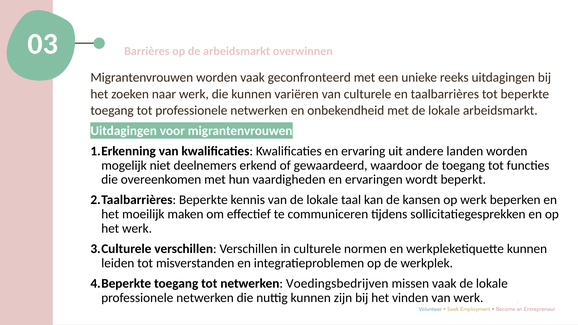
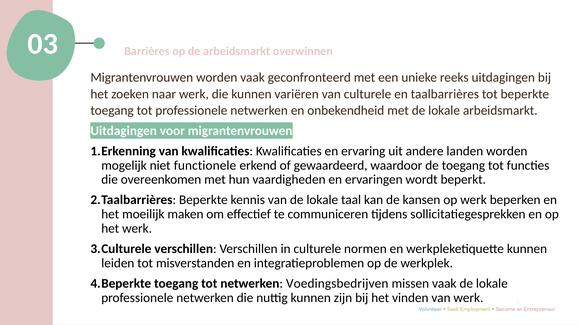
deelnemers: deelnemers -> functionele (205, 165)
